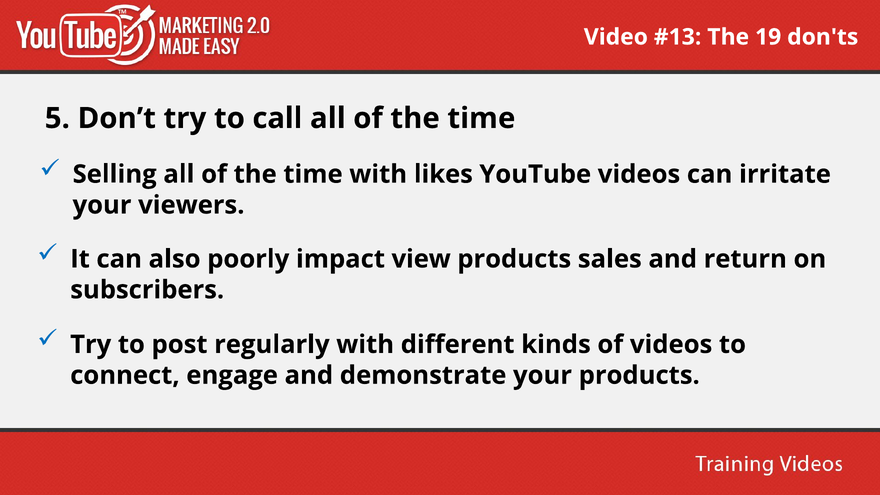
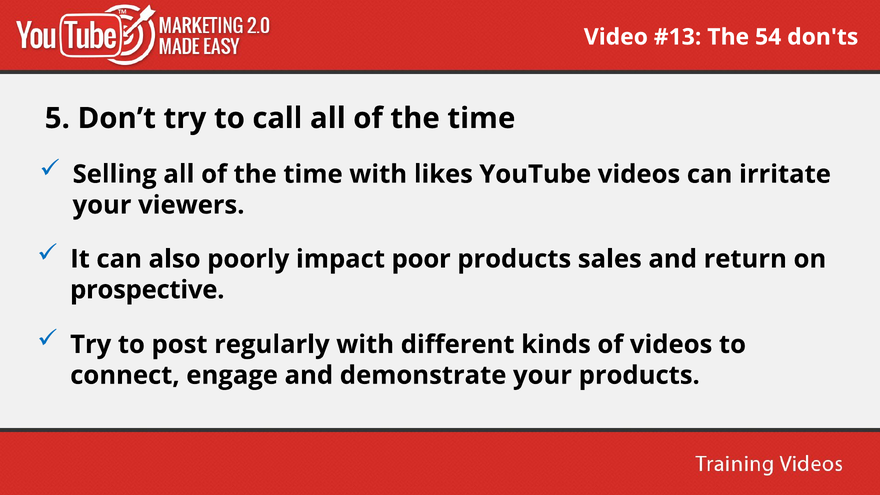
19: 19 -> 54 (768, 37)
view: view -> poor (421, 259)
subscribers: subscribers -> prospective (147, 290)
